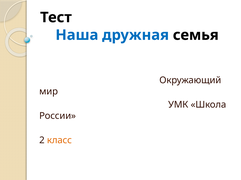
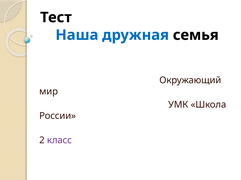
класс colour: orange -> purple (59, 141)
